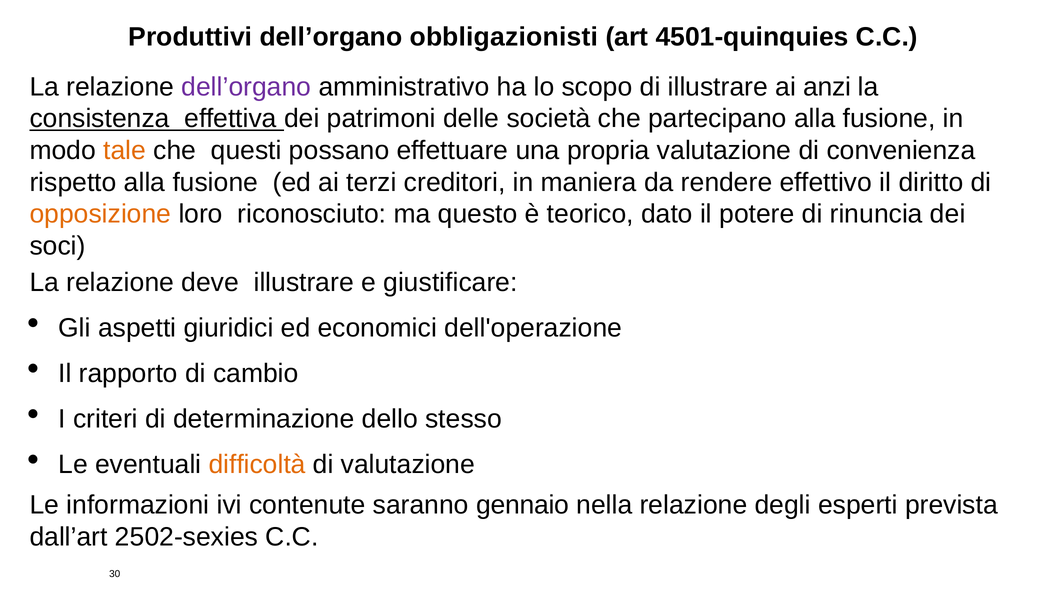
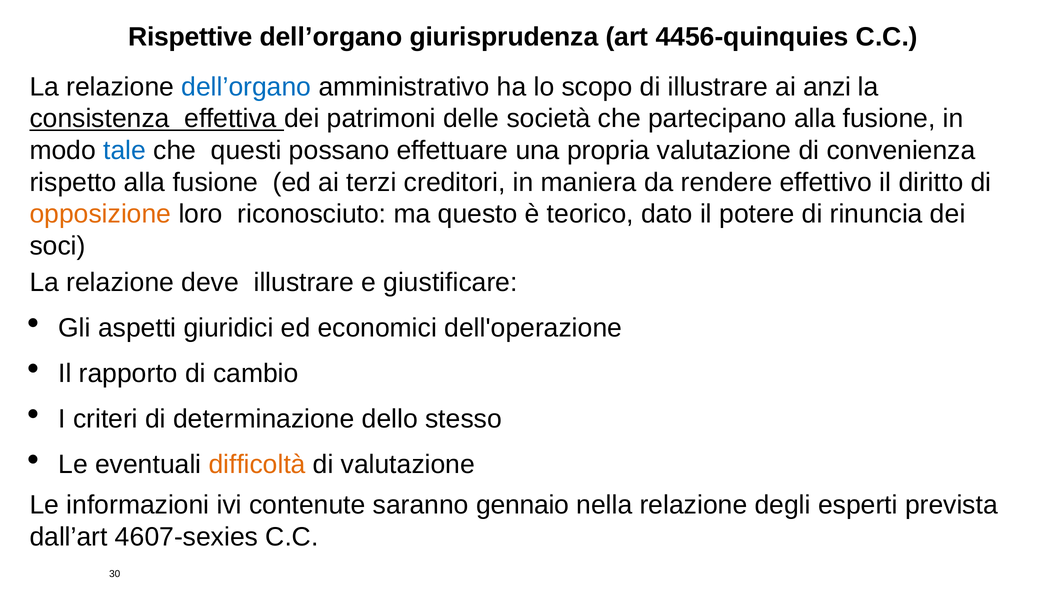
Produttivi: Produttivi -> Rispettive (190, 37)
obbligazionisti: obbligazionisti -> giurisprudenza (504, 37)
4501-quinquies: 4501-quinquies -> 4456-quinquies (752, 37)
dell’organo colour: purple -> blue (246, 87)
tale colour: orange -> blue (125, 150)
2502-sexies: 2502-sexies -> 4607-sexies (187, 537)
